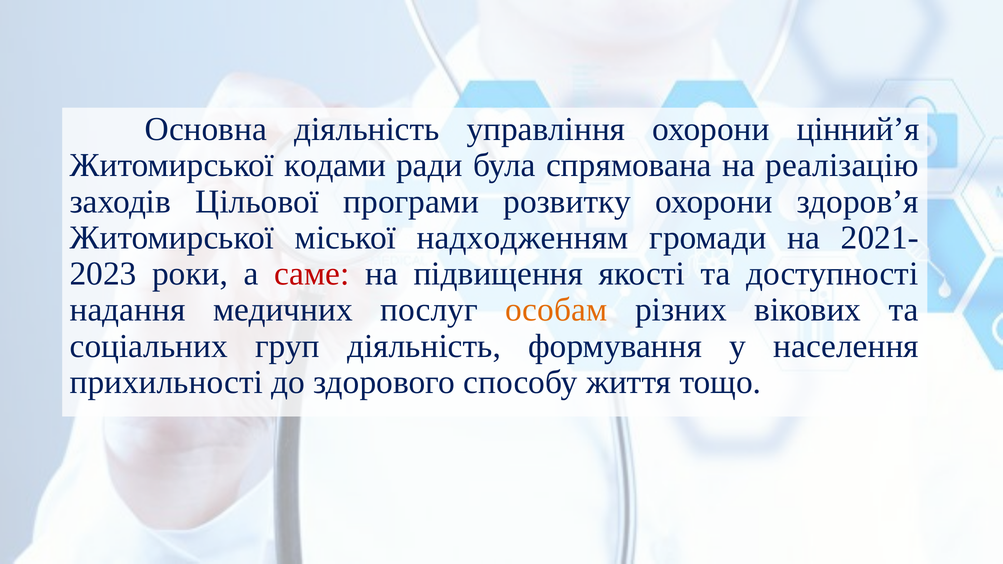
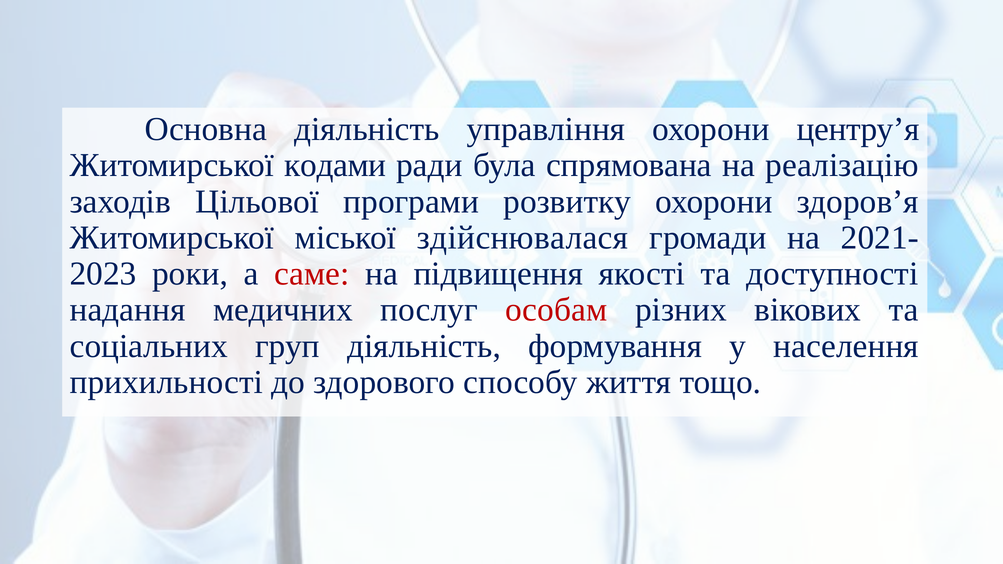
цінний’я: цінний’я -> центру’я (858, 129)
надходженням: надходженням -> здійснювалася (523, 238)
особам colour: orange -> red (556, 310)
